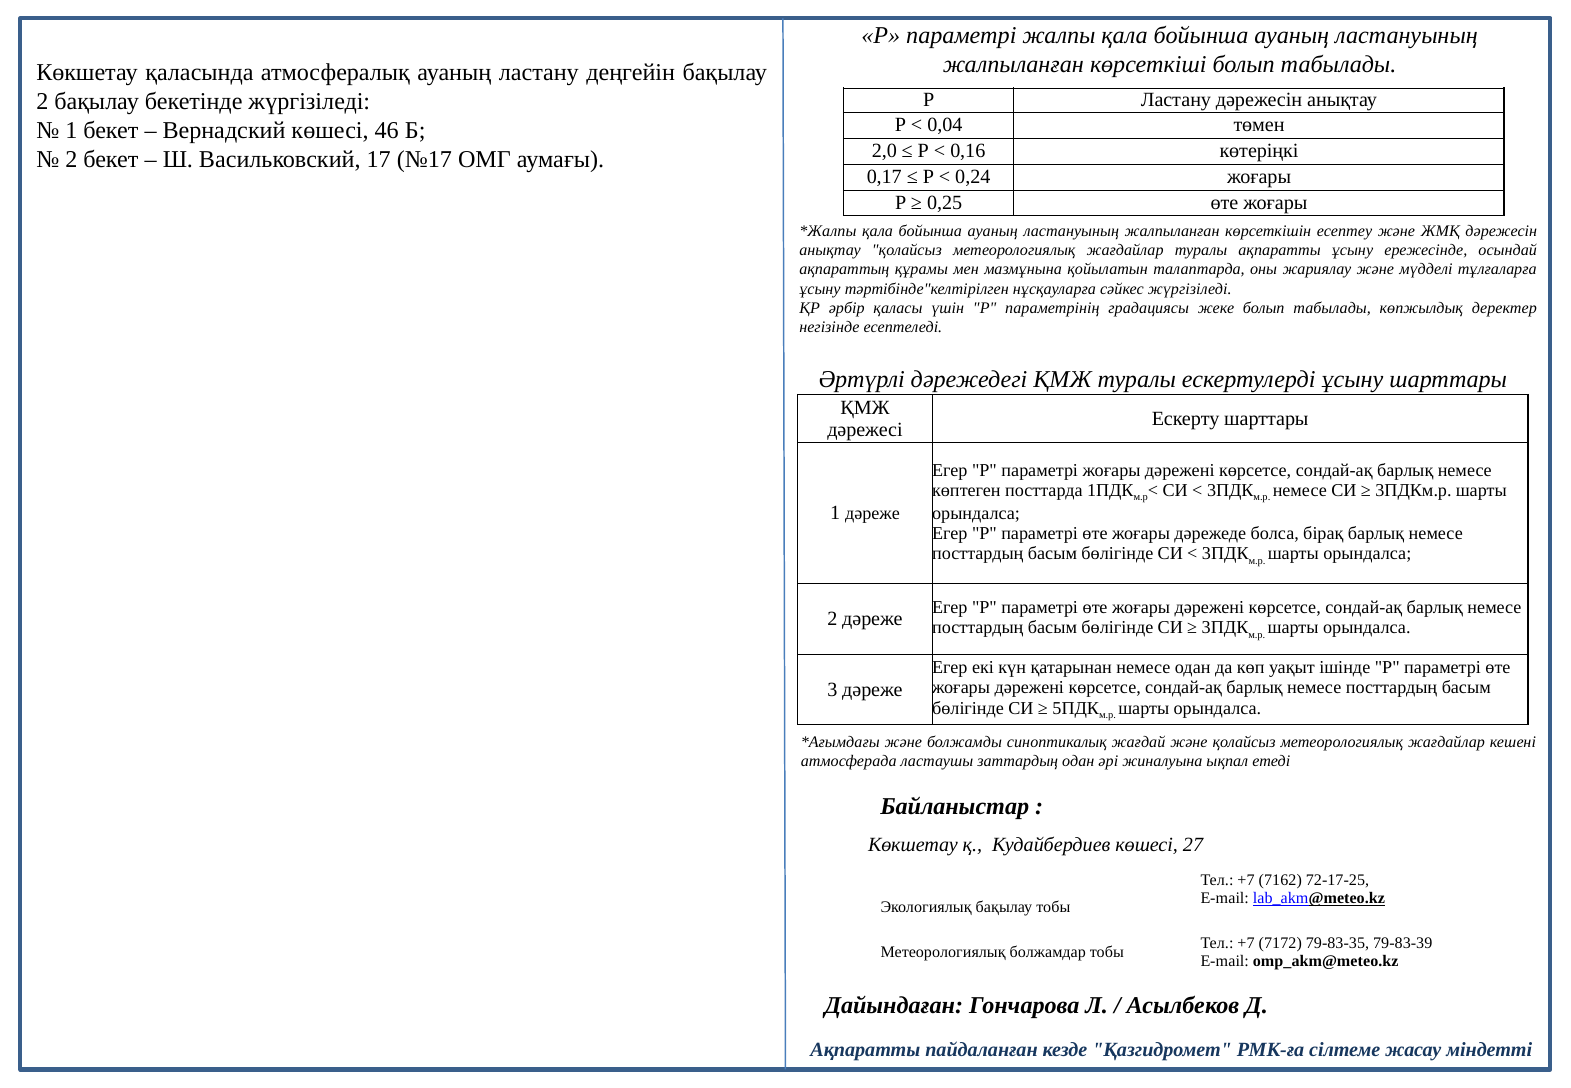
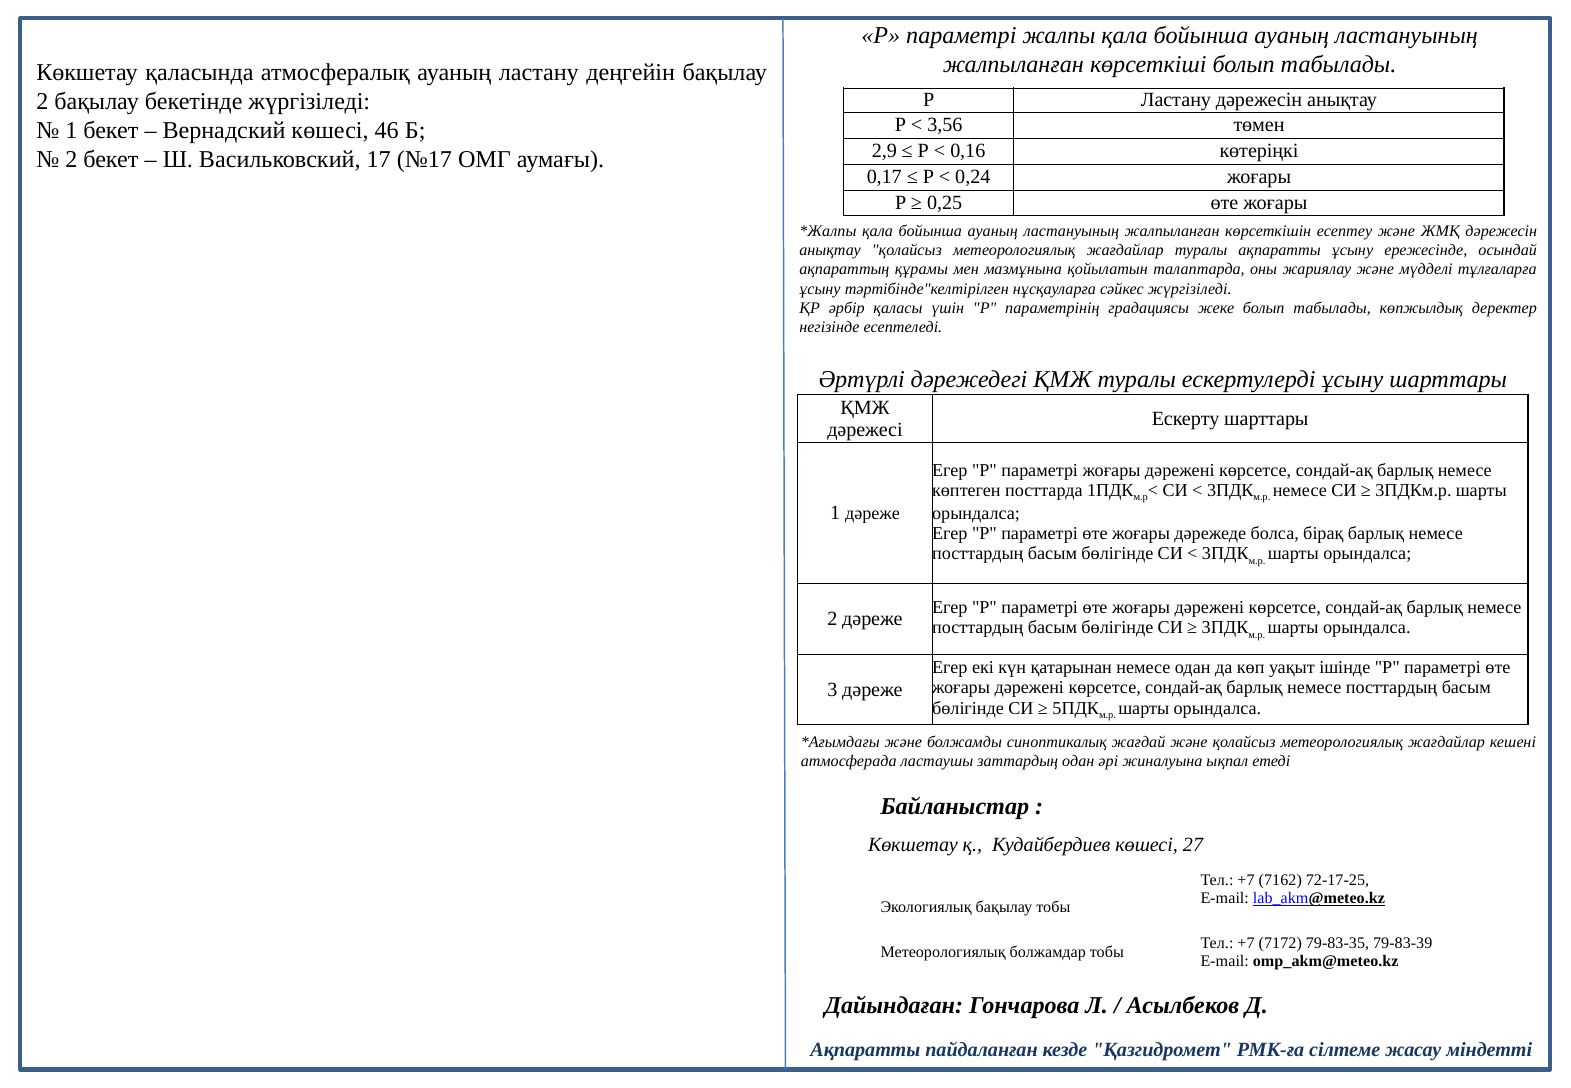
0,04: 0,04 -> 3,56 (945, 125)
2,0: 2,0 -> 2,9 (884, 151)
